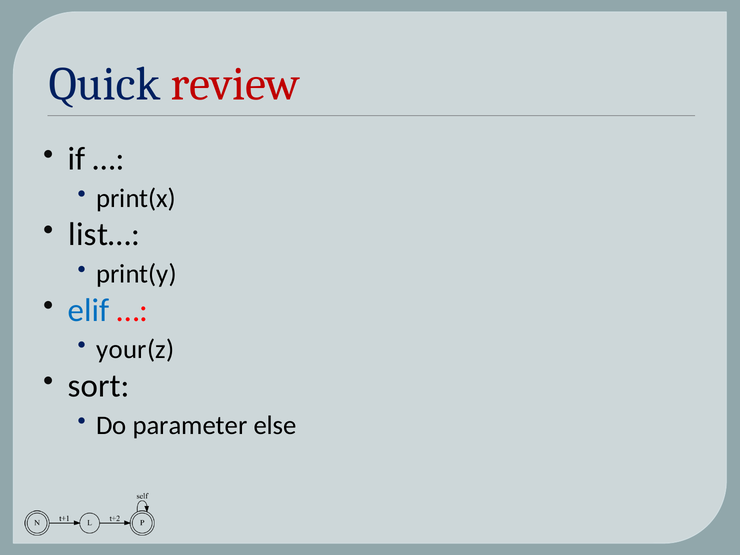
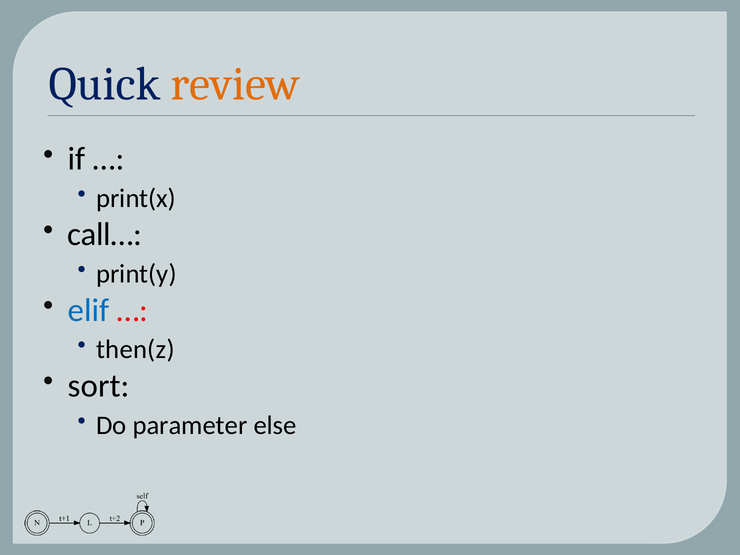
review colour: red -> orange (235, 84)
list…: list… -> call… (105, 235)
your(z: your(z -> then(z (135, 350)
